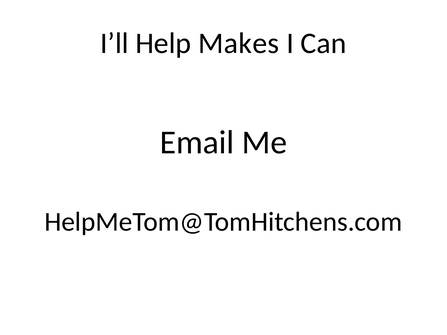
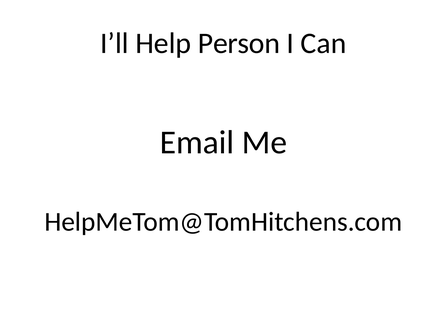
Makes: Makes -> Person (239, 43)
